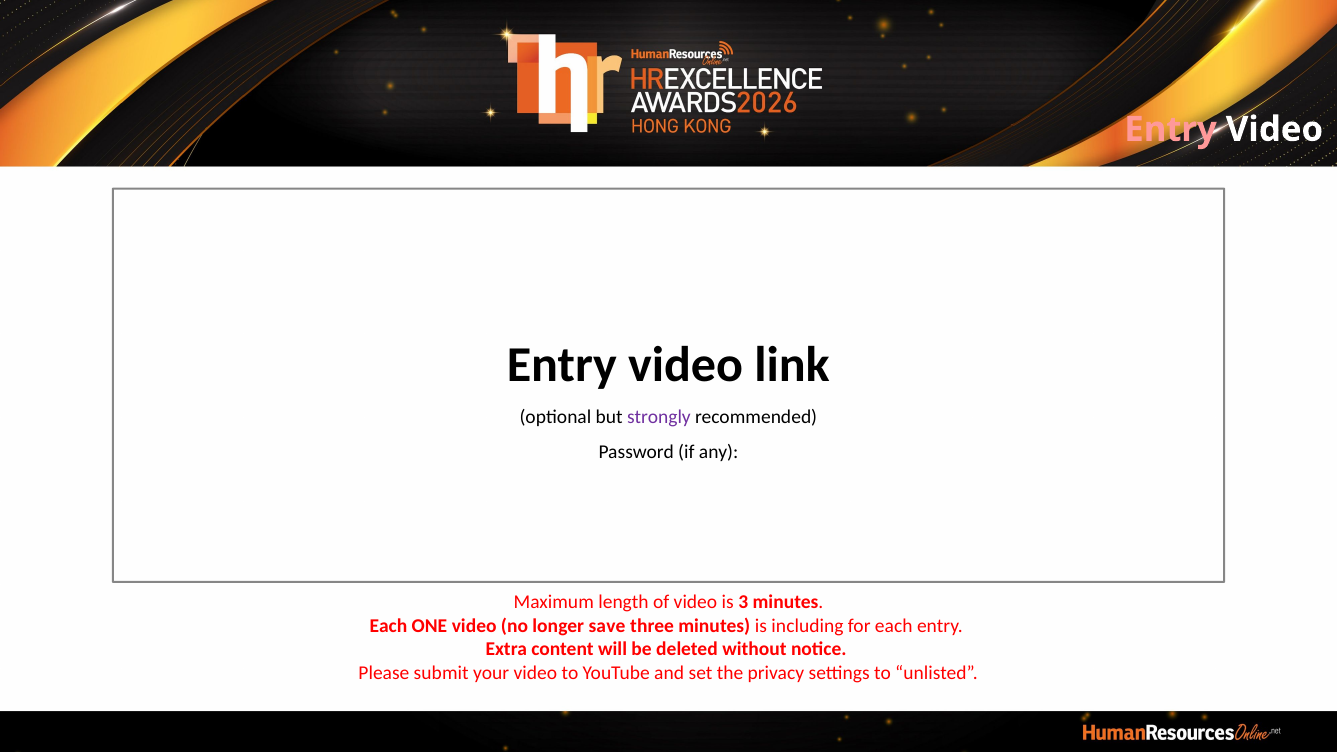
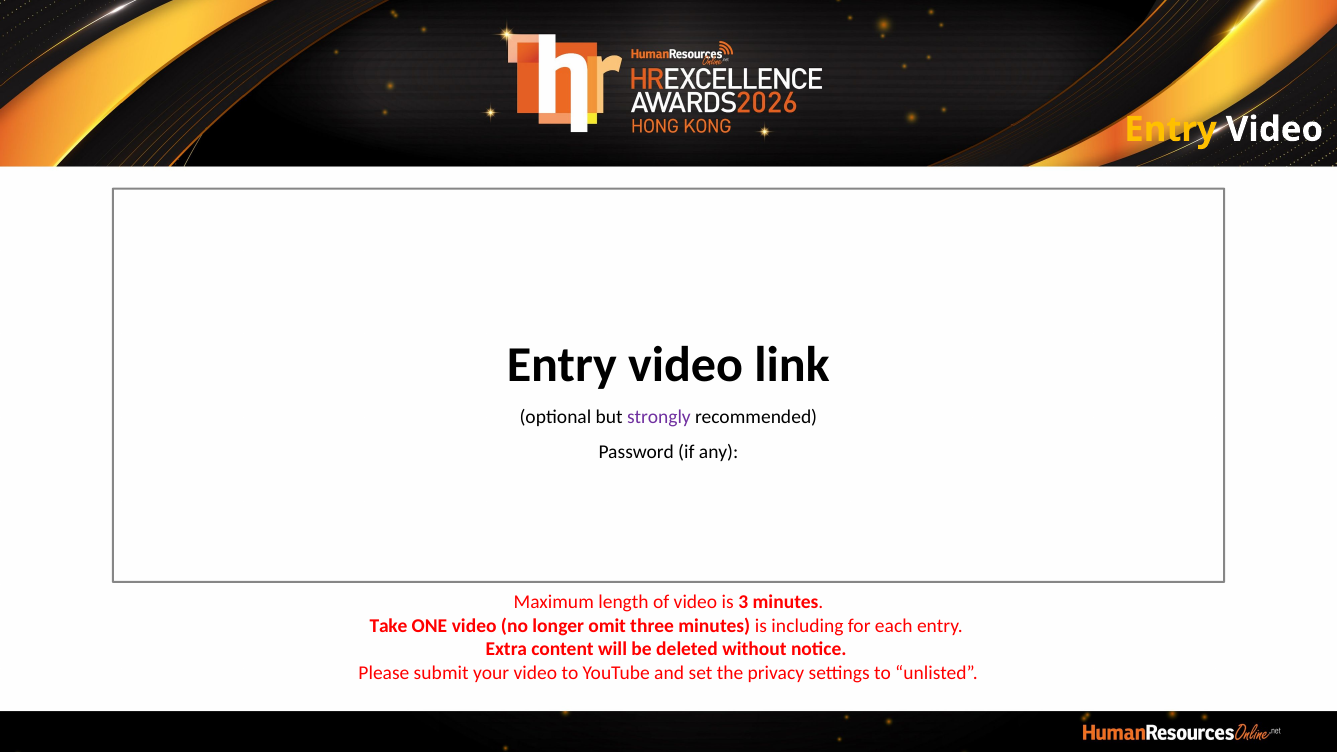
Entry colour: pink -> yellow (1171, 129)
Each: Each -> Take (389, 626)
save: save -> omit (607, 626)
